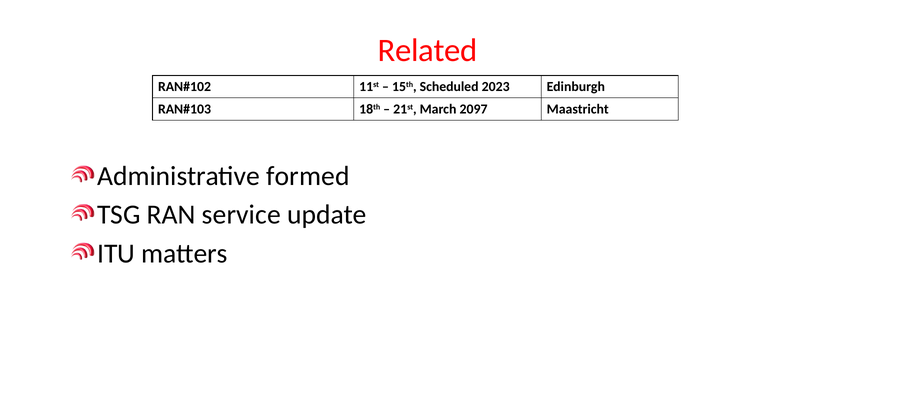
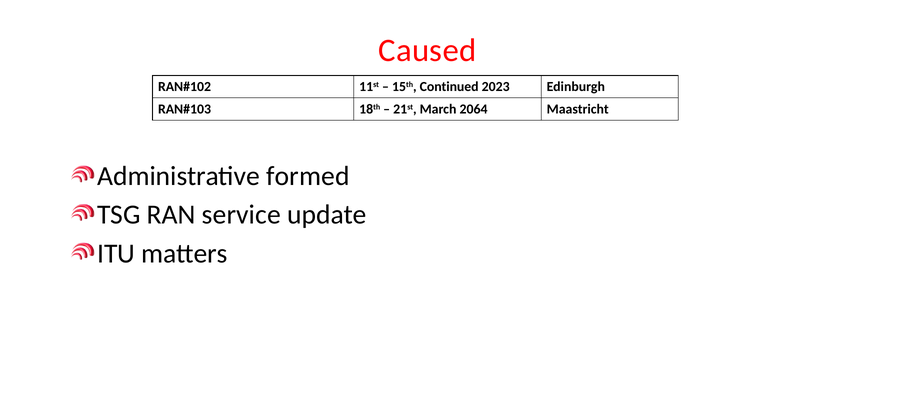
Related: Related -> Caused (427, 51)
Scheduled: Scheduled -> Continued (449, 87)
2097: 2097 -> 2064 (474, 109)
